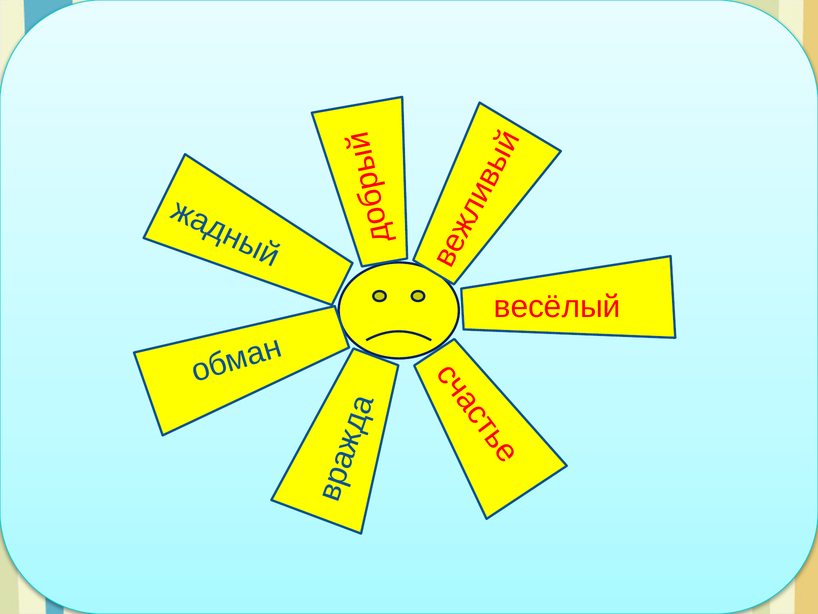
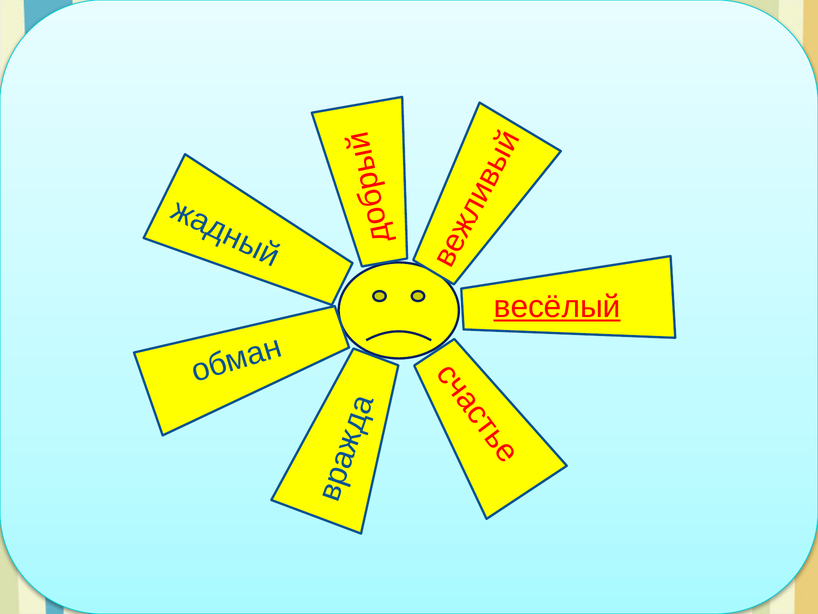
весёлый underline: none -> present (557, 307)
